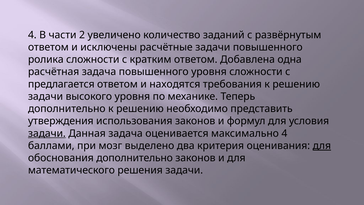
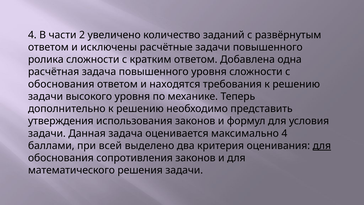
предлагается: предлагается -> обоснования (61, 84)
задачи underline: present -> none (47, 133)
мозг: мозг -> всей (110, 146)
обоснования дополнительно: дополнительно -> сопротивления (135, 158)
